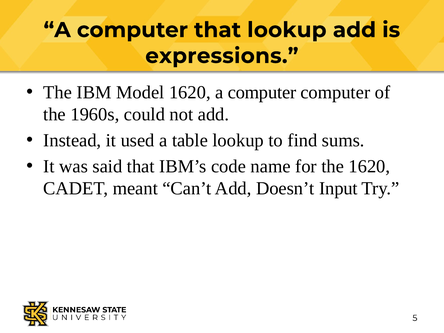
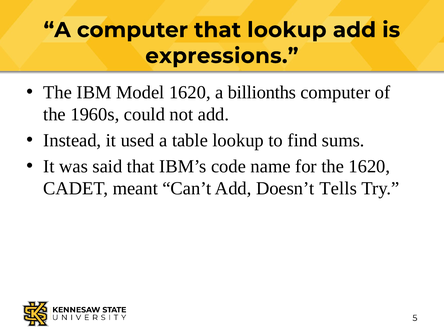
1620 a computer: computer -> billionths (262, 92)
Input: Input -> Tells (338, 189)
